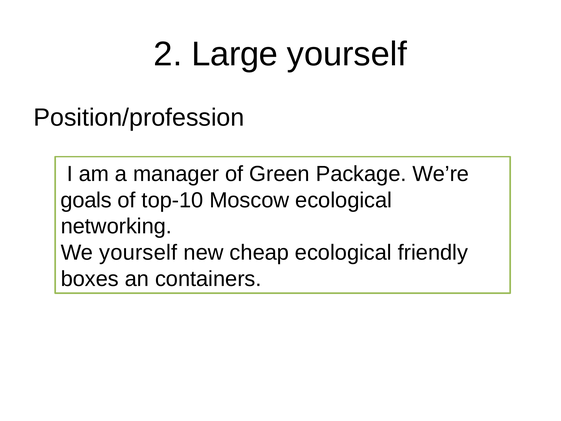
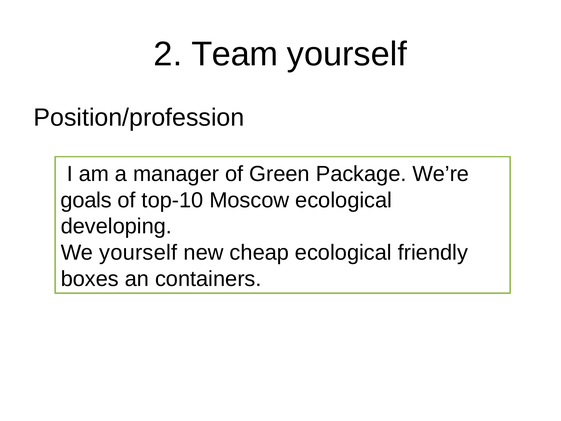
Large: Large -> Team (235, 54)
networking: networking -> developing (116, 226)
